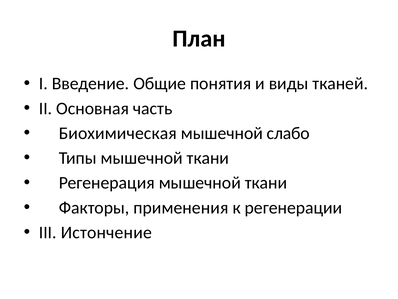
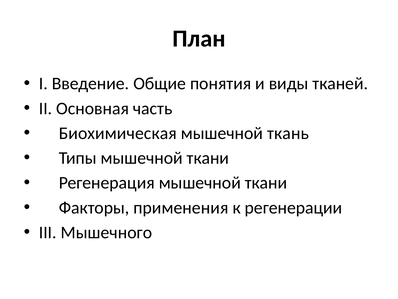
слабо: слабо -> ткань (288, 133)
Истончение: Истончение -> Мышечного (106, 232)
